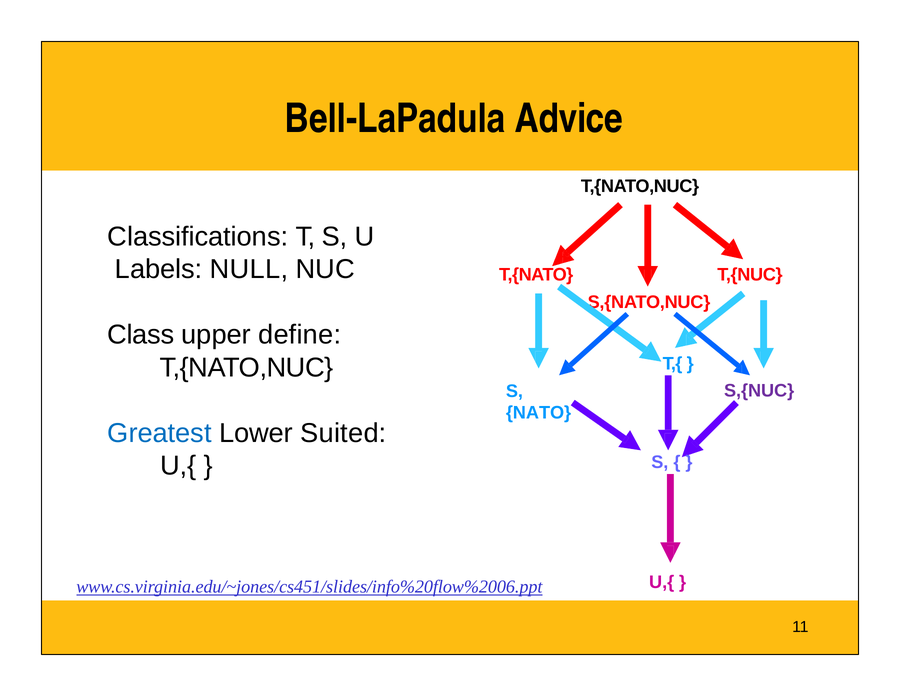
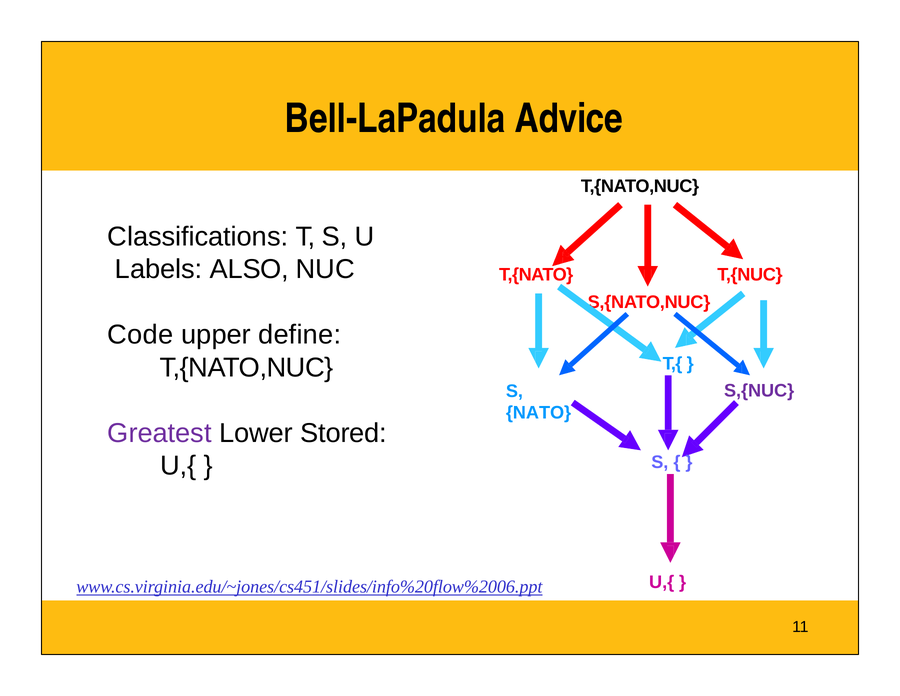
NULL: NULL -> ALSO (249, 269)
Class: Class -> Code (140, 335)
Greatest colour: blue -> purple (160, 433)
Suited: Suited -> Stored (344, 433)
